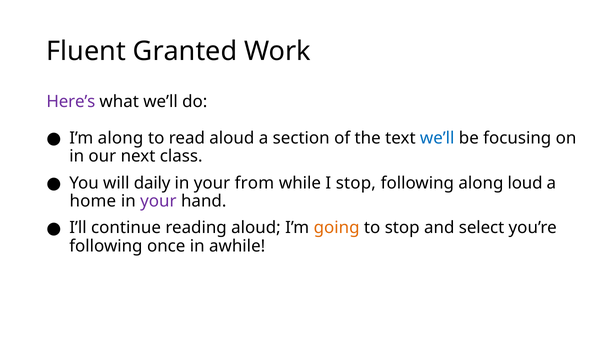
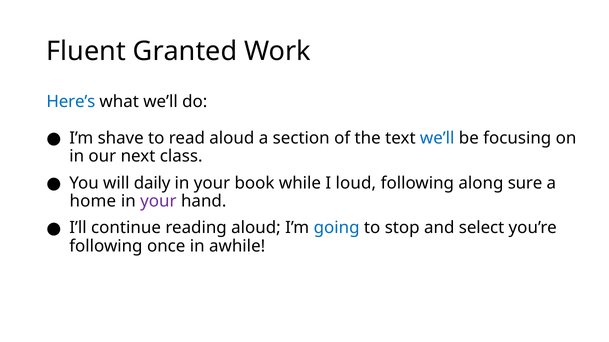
Here’s colour: purple -> blue (71, 102)
I’m along: along -> shave (121, 138)
from: from -> book (254, 183)
I stop: stop -> loud (356, 183)
loud: loud -> sure (525, 183)
going colour: orange -> blue (337, 228)
